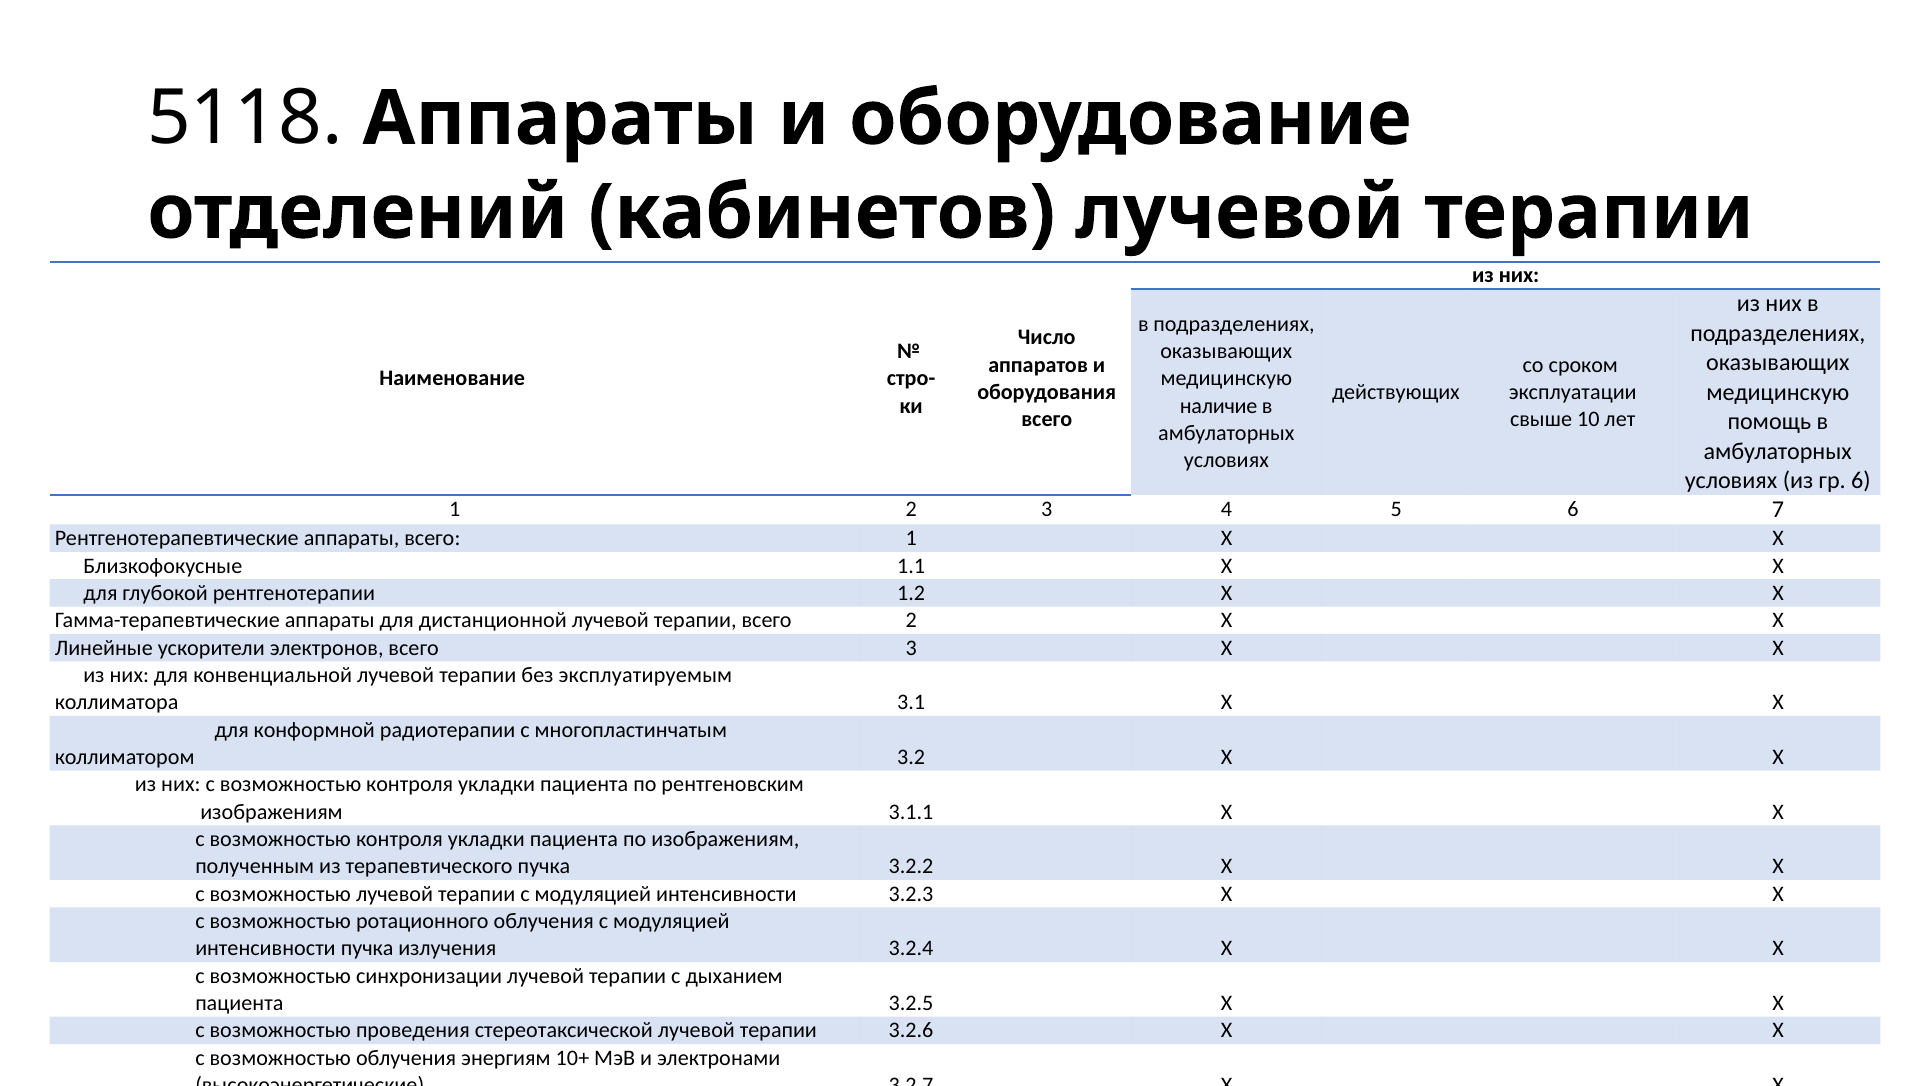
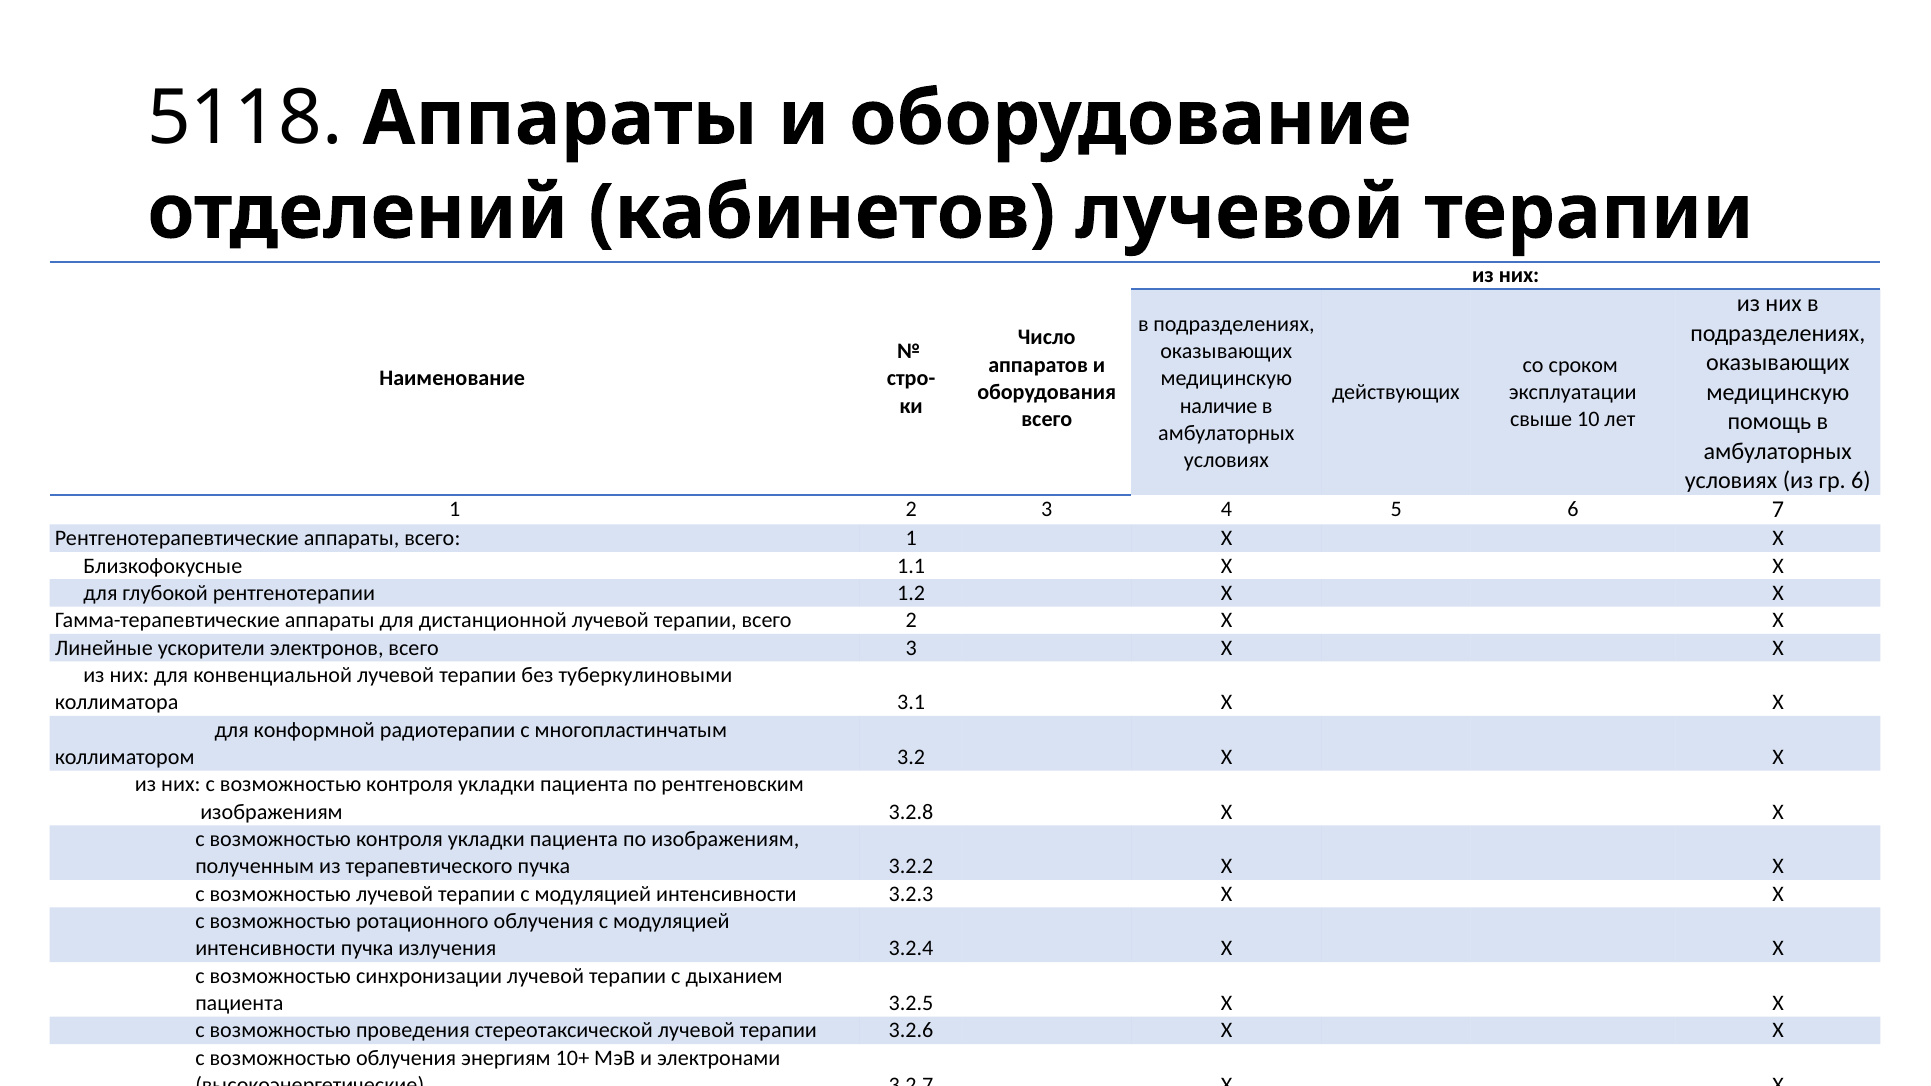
эксплуатируемым: эксплуатируемым -> туберкулиновыми (645, 675)
3.1.1: 3.1.1 -> 3.2.8 (911, 812)
